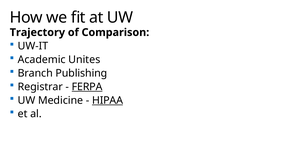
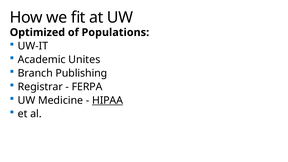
Trajectory: Trajectory -> Optimized (37, 32)
Comparison: Comparison -> Populations (115, 32)
FERPA underline: present -> none (87, 87)
